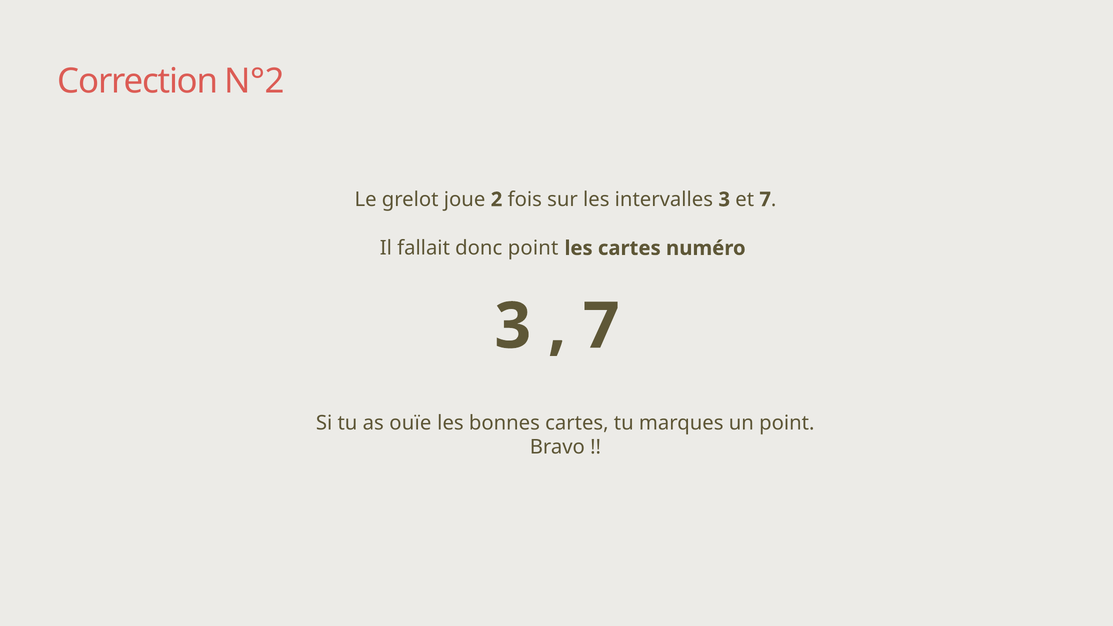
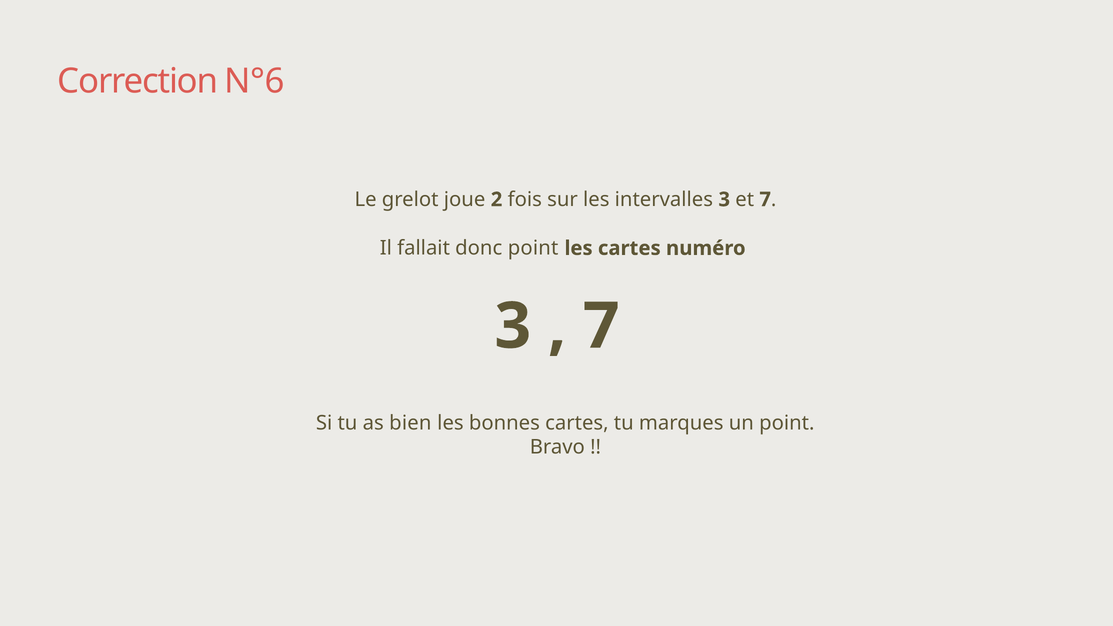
N°2: N°2 -> N°6 (255, 81)
ouïe: ouïe -> bien (410, 423)
